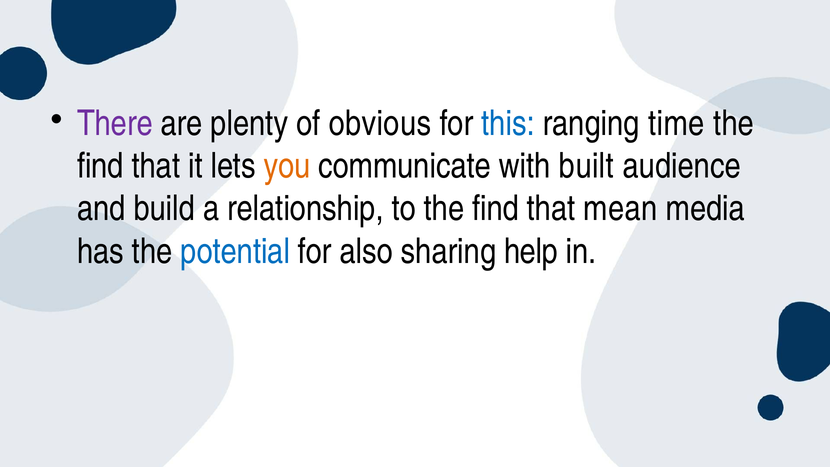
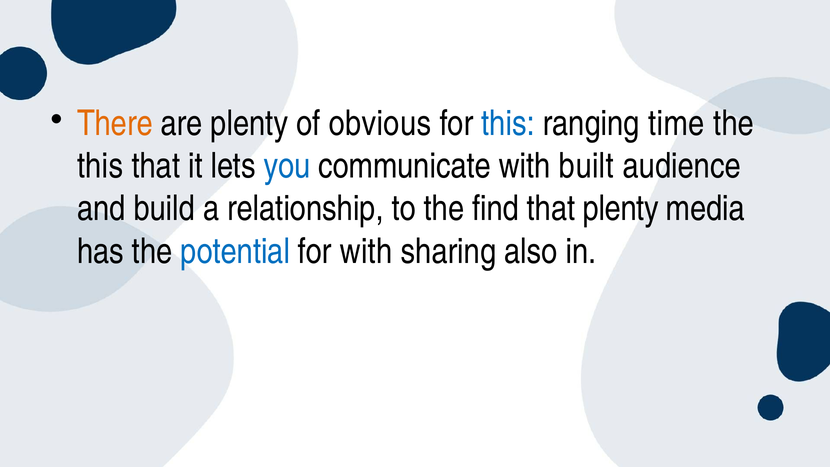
There colour: purple -> orange (115, 123)
find: find -> this (100, 166)
you colour: orange -> blue (287, 166)
that mean: mean -> plenty (621, 209)
for also: also -> with (366, 251)
help: help -> also (531, 251)
